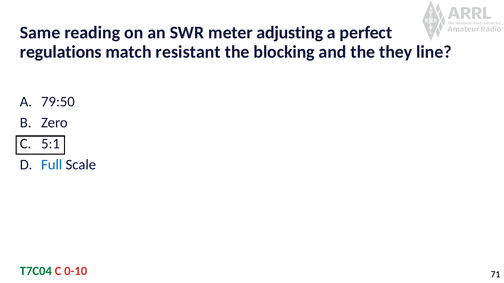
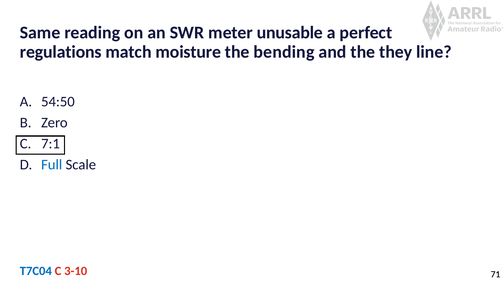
adjusting: adjusting -> unusable (290, 33)
resistant: resistant -> moisture (188, 52)
blocking: blocking -> bending (284, 52)
79:50: 79:50 -> 54:50 (58, 102)
5:1: 5:1 -> 7:1 (50, 144)
T7C04 colour: green -> blue (36, 271)
0-10: 0-10 -> 3-10 (76, 271)
